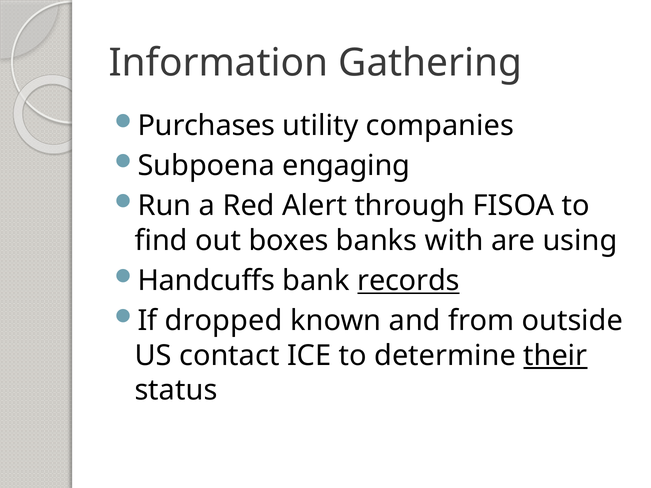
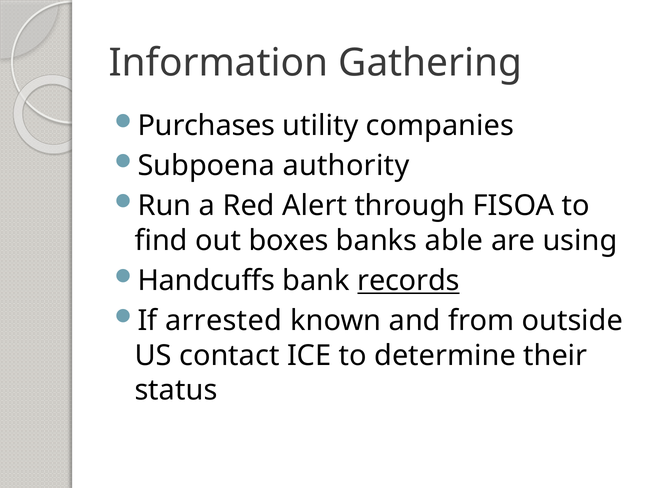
engaging: engaging -> authority (346, 166)
with: with -> able (454, 241)
dropped: dropped -> arrested (224, 321)
their underline: present -> none (555, 356)
